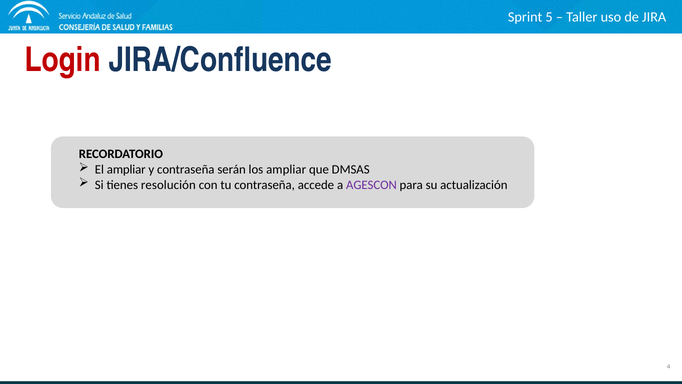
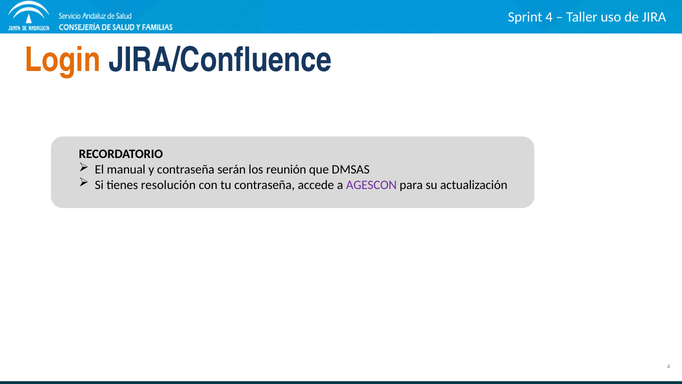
Sprint 5: 5 -> 4 (549, 17)
Login colour: red -> orange (63, 60)
El ampliar: ampliar -> manual (126, 169)
los ampliar: ampliar -> reunión (286, 169)
